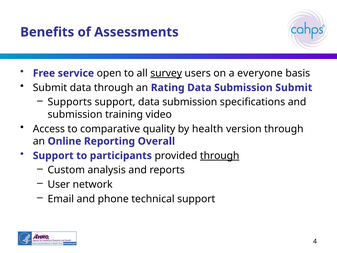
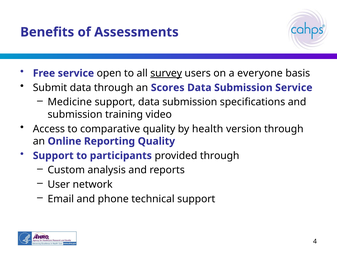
Rating: Rating -> Scores (168, 88)
Submission Submit: Submit -> Service (294, 88)
Supports: Supports -> Medicine (70, 102)
Reporting Overall: Overall -> Quality (156, 141)
through underline: present -> none (220, 156)
